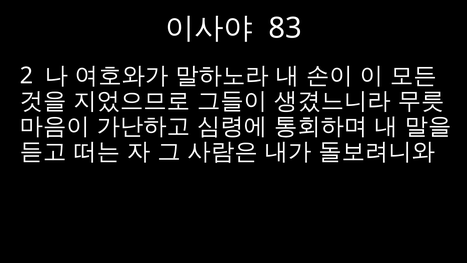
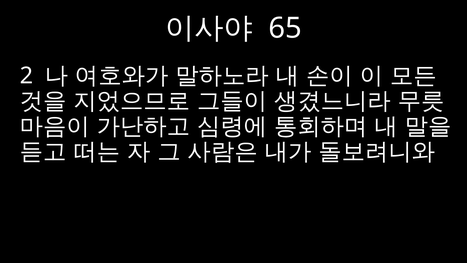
83: 83 -> 65 (285, 28)
